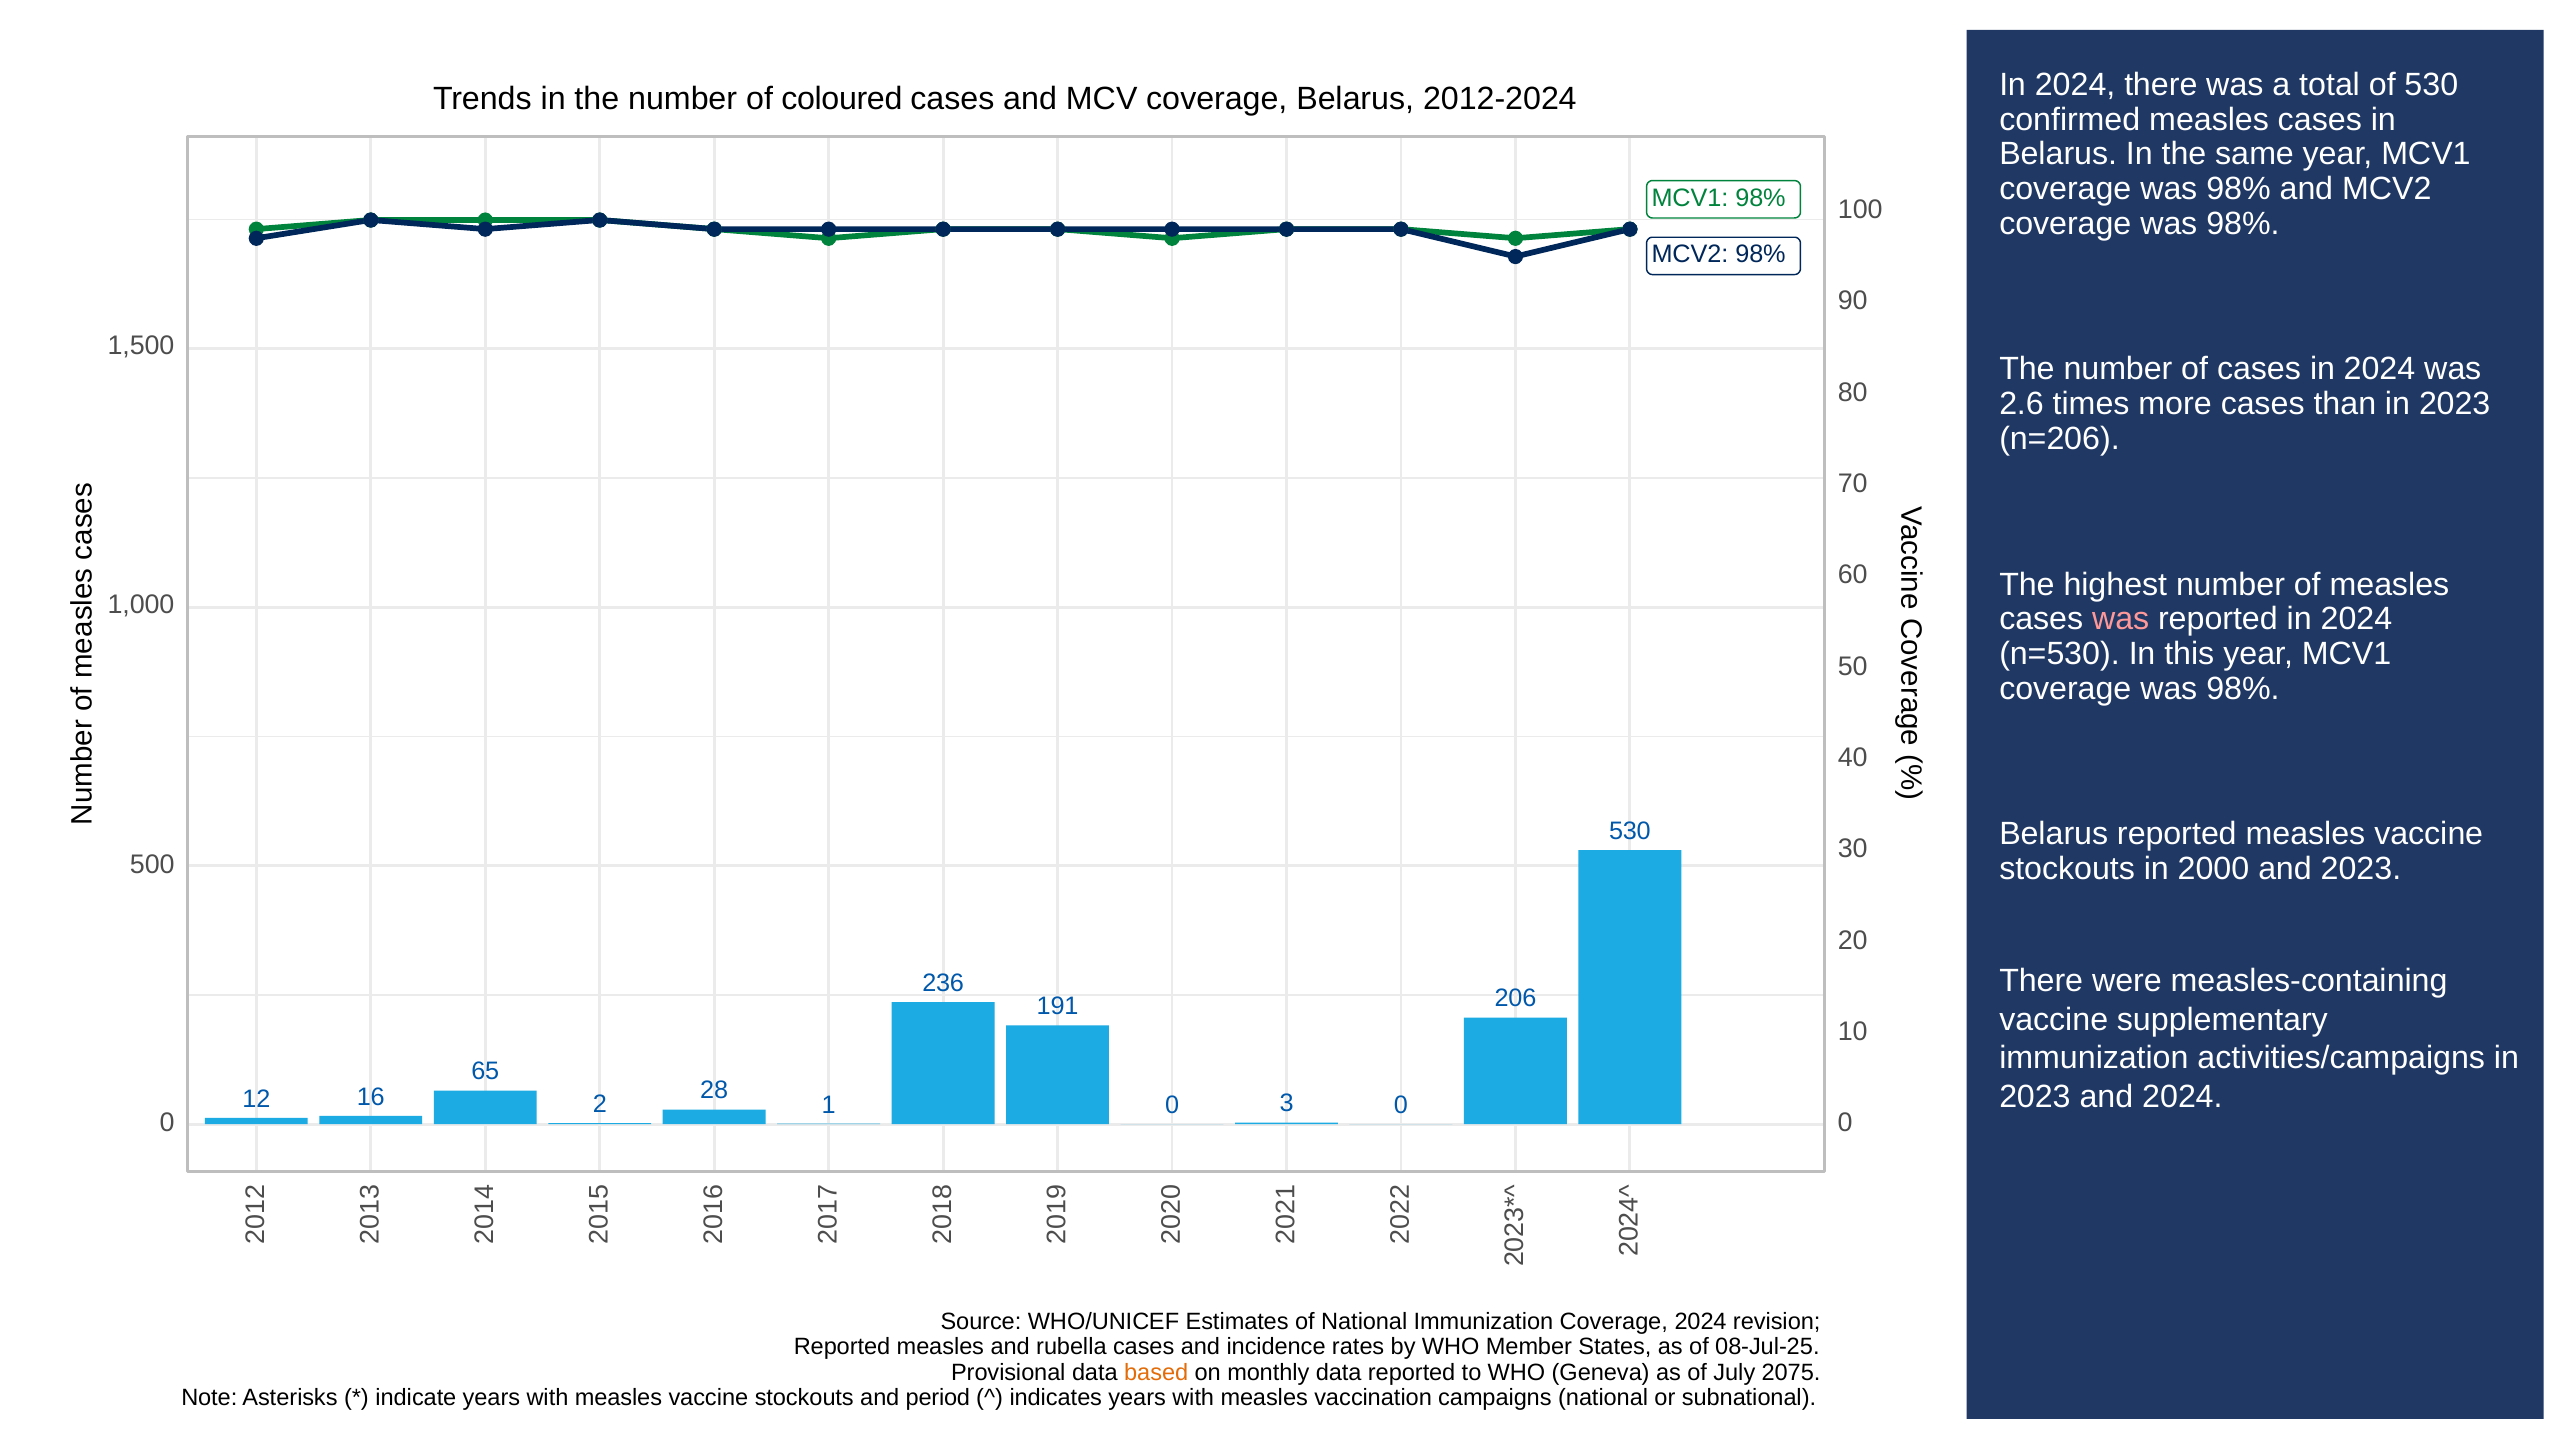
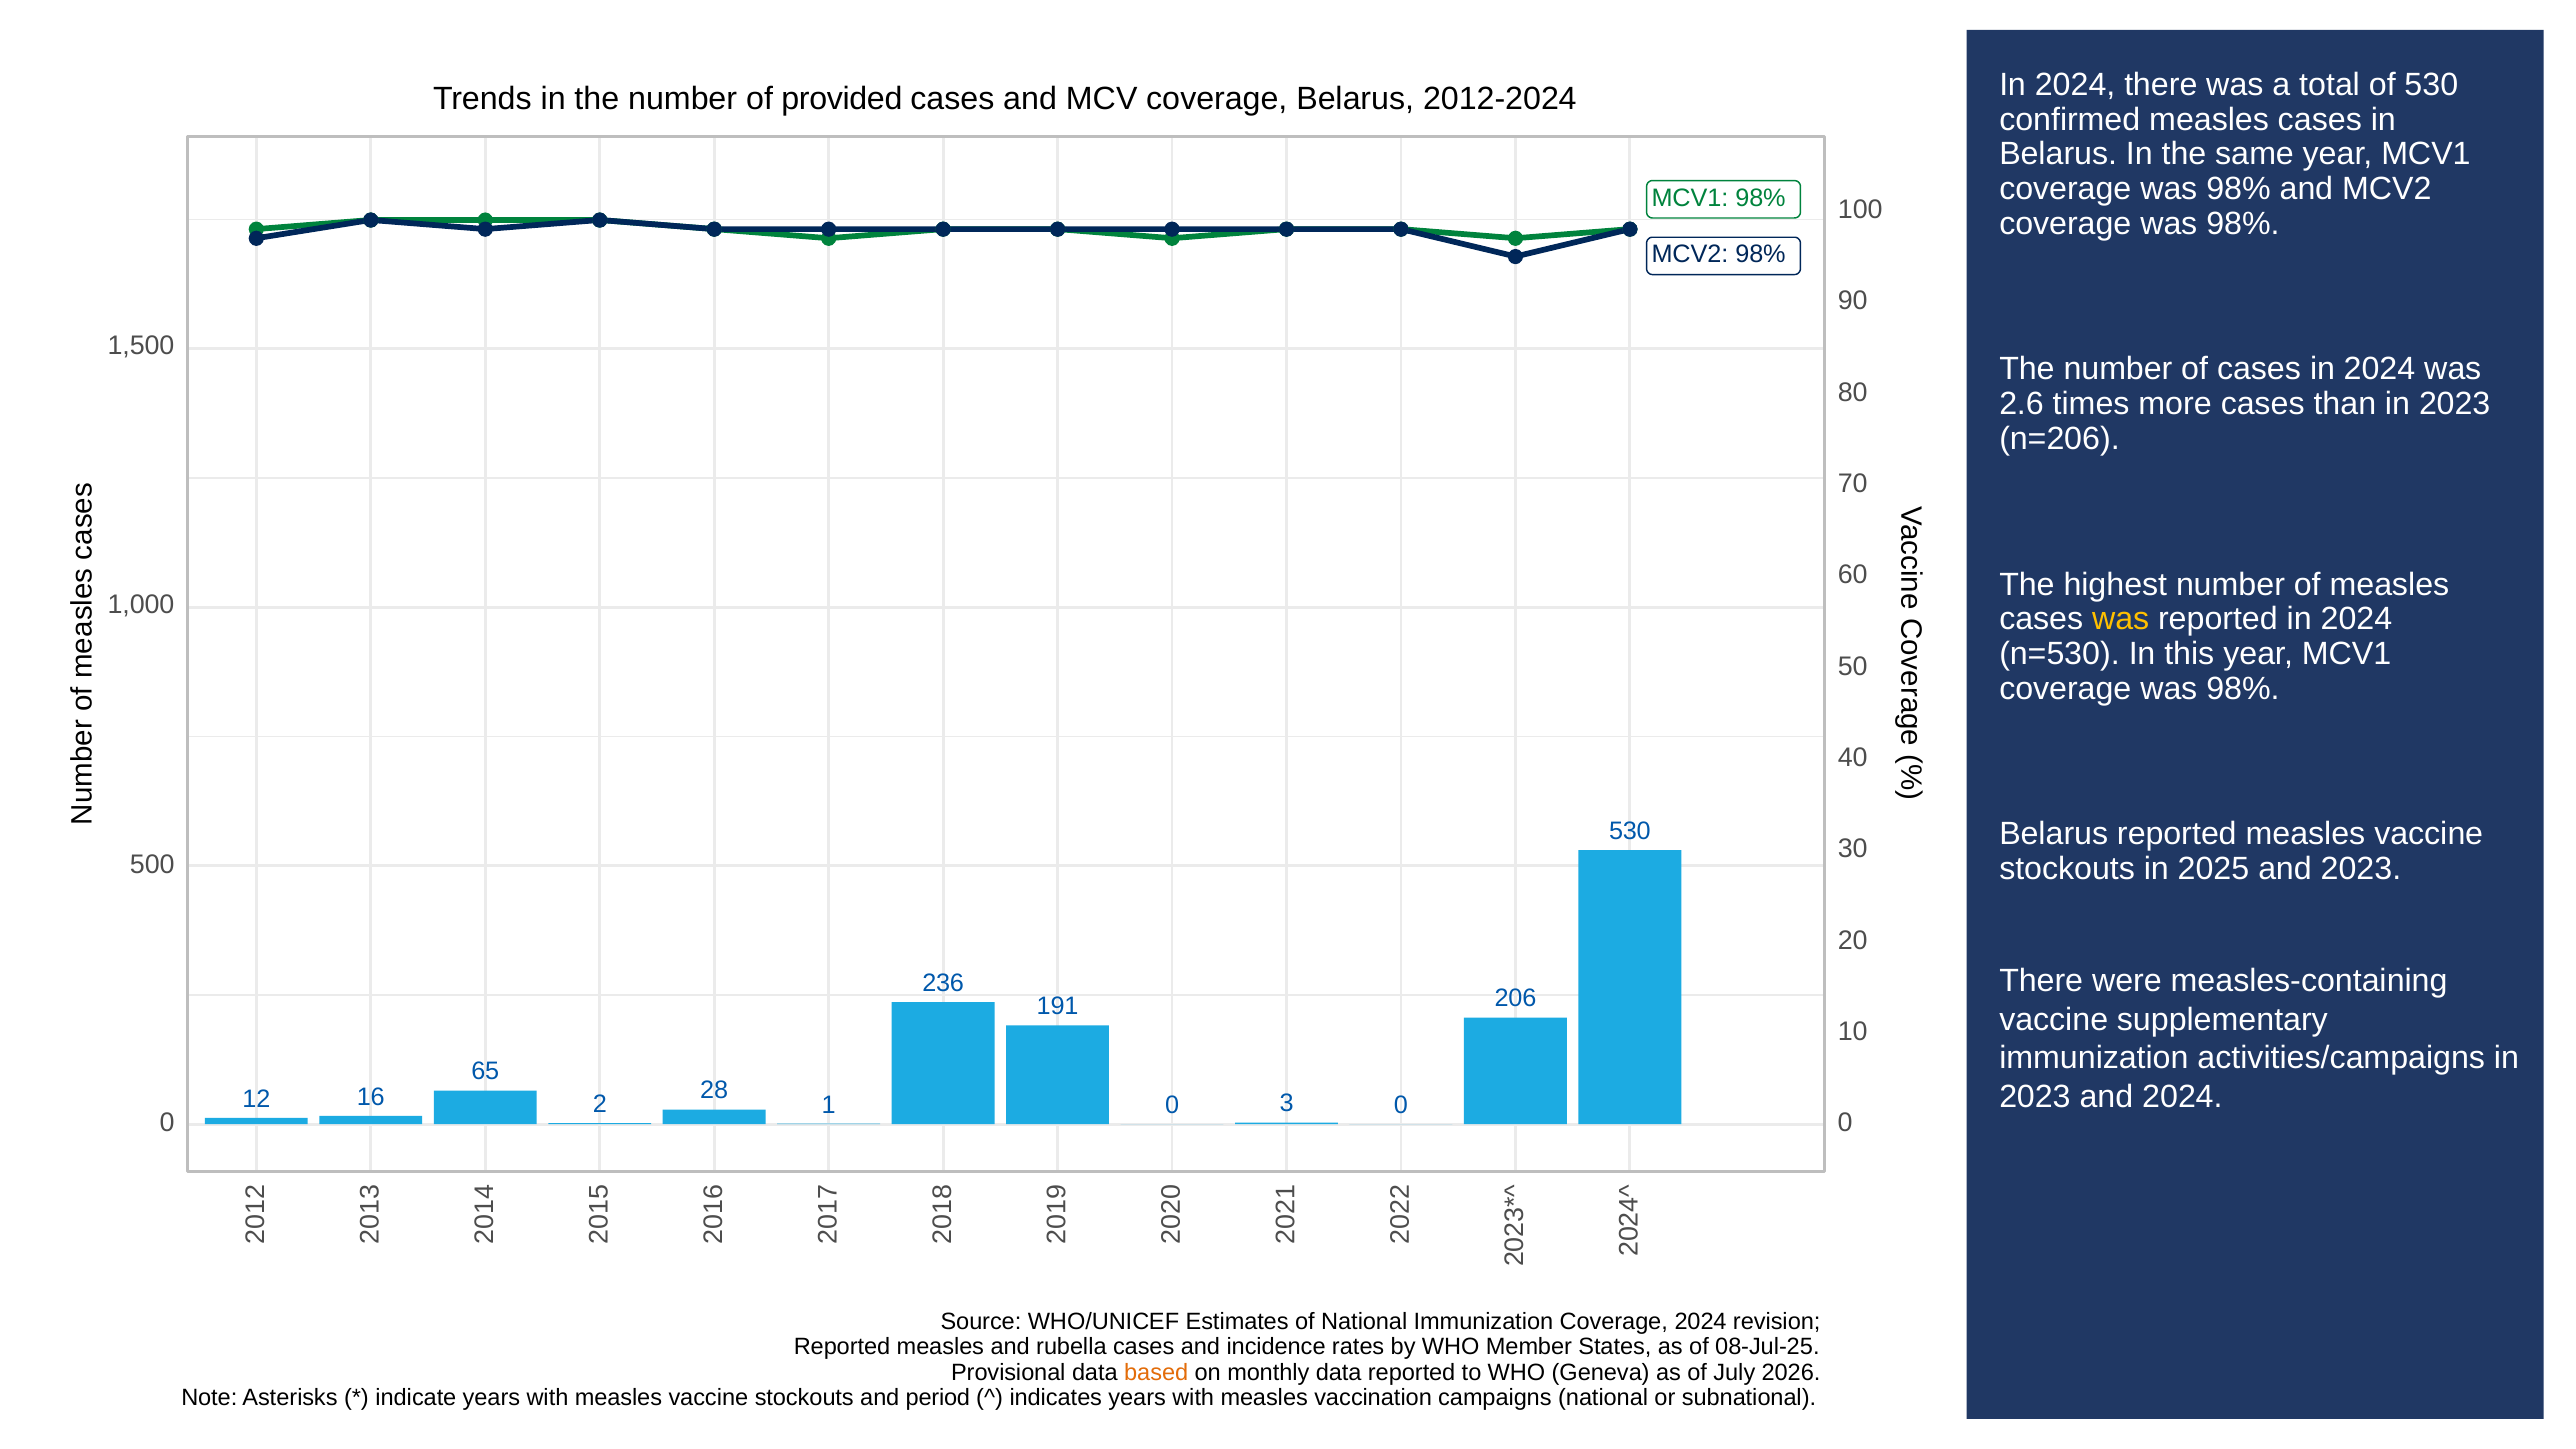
coloured: coloured -> provided (842, 99)
was colour: pink -> yellow (2121, 619)
2000: 2000 -> 2025 (2213, 869)
2075: 2075 -> 2026 (1791, 1373)
